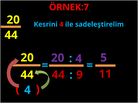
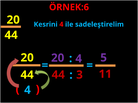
ÖRNEK:7: ÖRNEK:7 -> ÖRNEK:6 (69, 7)
9: 9 -> 3 (80, 75)
